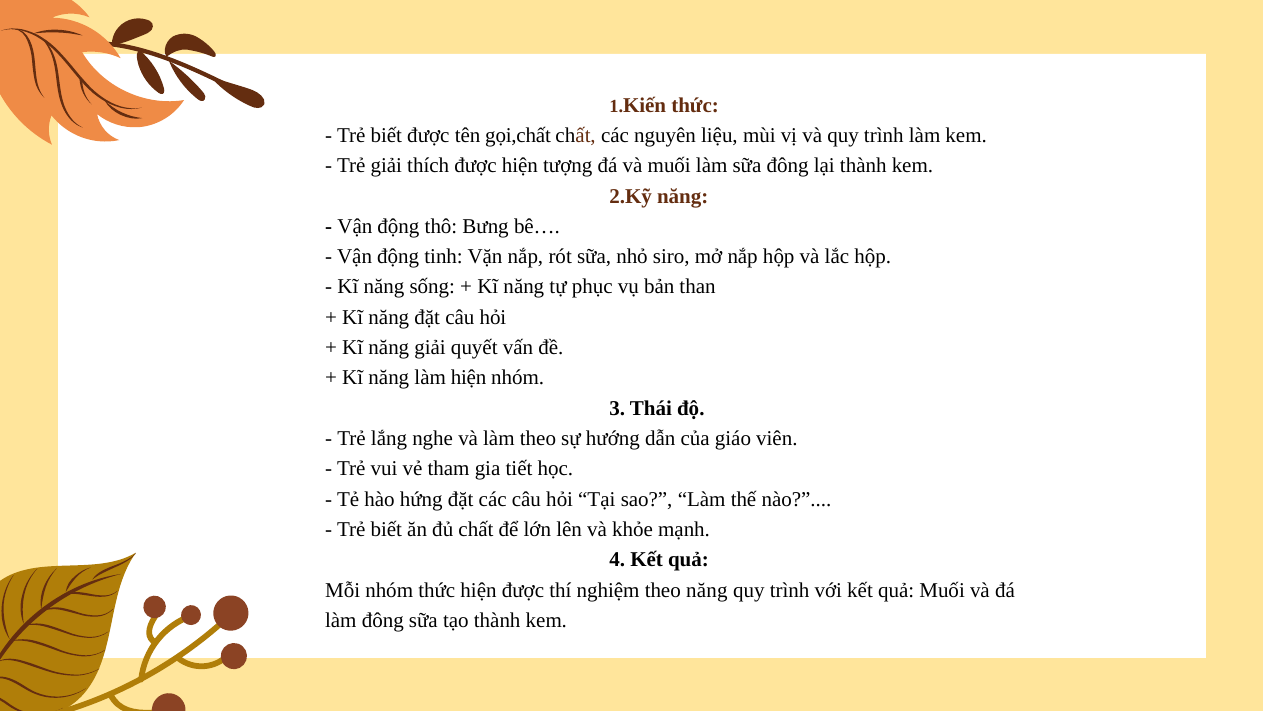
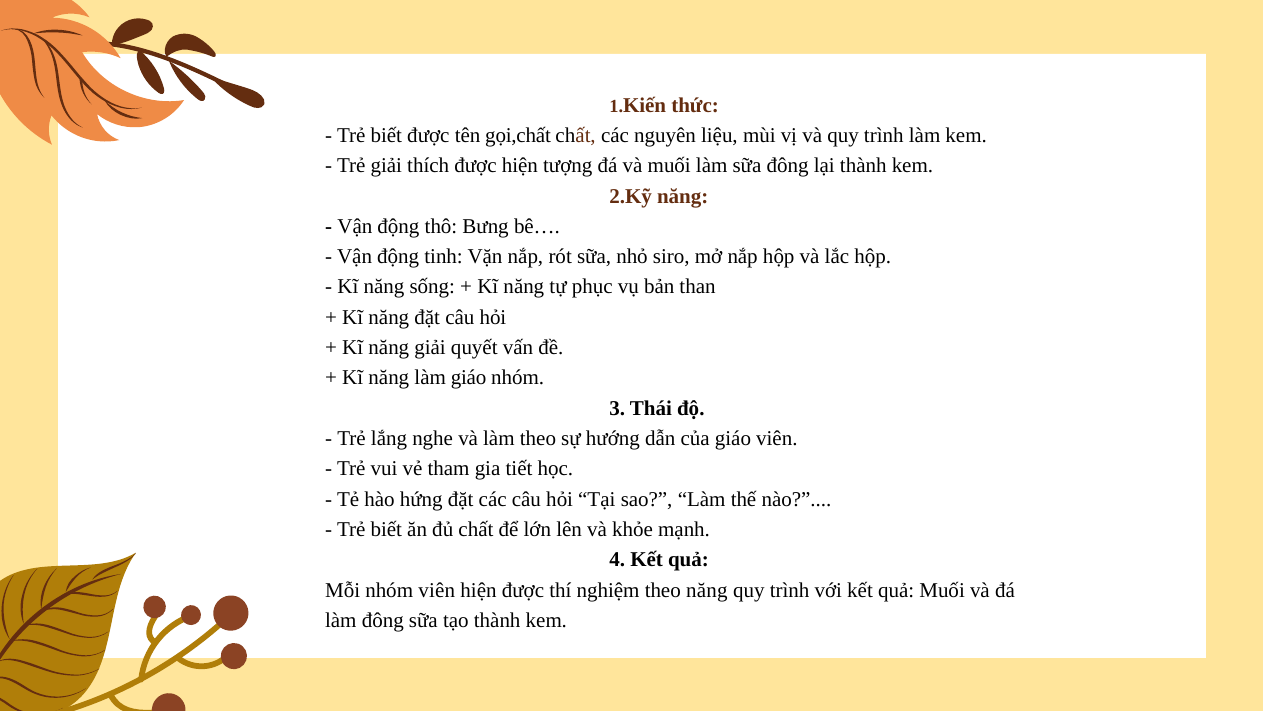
làm hiện: hiện -> giáo (469, 378)
nhóm thức: thức -> viên (437, 590)
